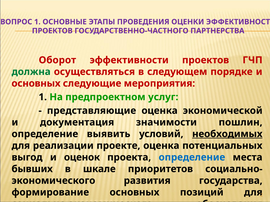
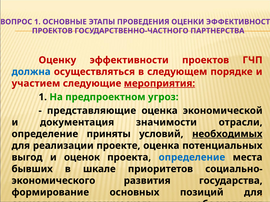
Оборот: Оборот -> Оценку (57, 60)
должна colour: green -> blue (31, 72)
основных: основных -> участием (36, 84)
мероприятия underline: none -> present (159, 84)
услуг: услуг -> угроз (163, 97)
пошлин: пошлин -> отрасли (241, 123)
выявить: выявить -> приняты (109, 134)
